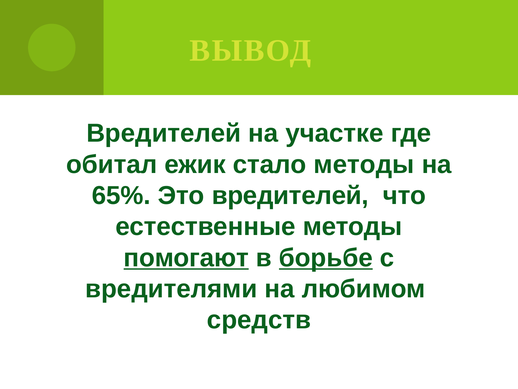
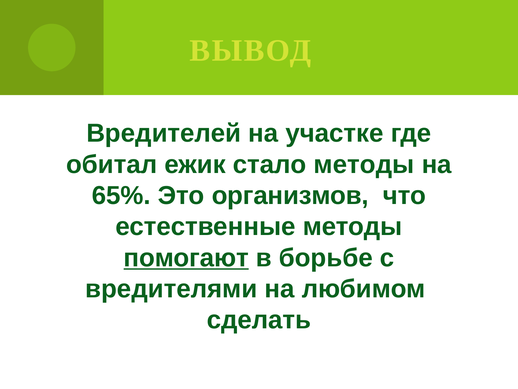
Это вредителей: вредителей -> организмов (290, 195)
борьбе underline: present -> none (326, 258)
средств: средств -> сделать (259, 320)
